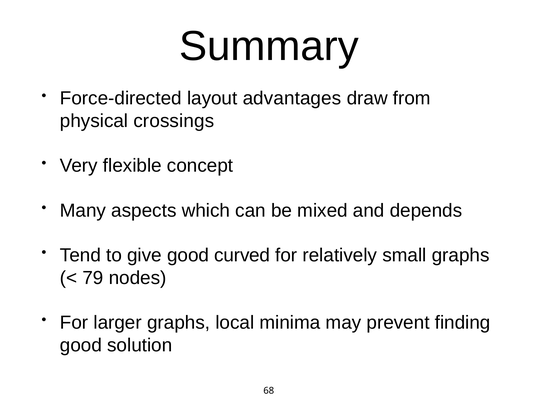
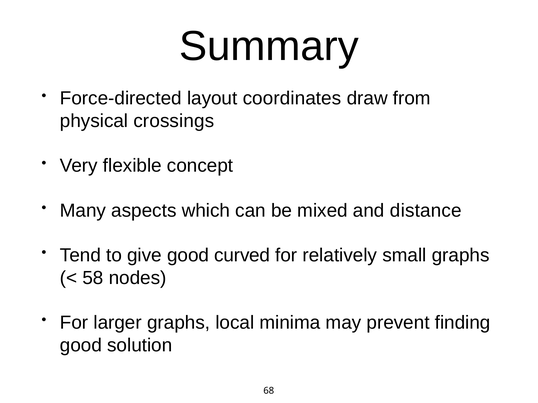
advantages: advantages -> coordinates (292, 98)
depends: depends -> distance (426, 211)
79: 79 -> 58 (93, 278)
